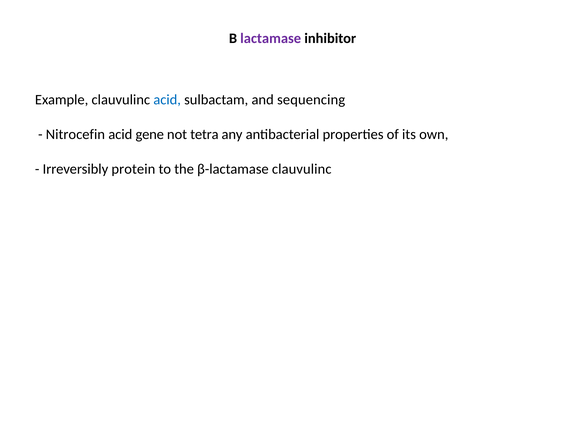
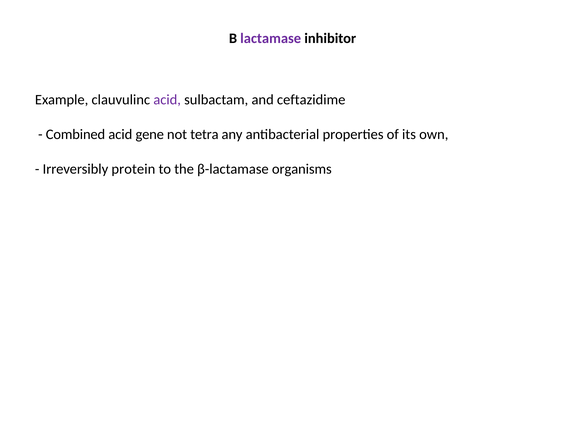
acid colour: blue -> purple (167, 100)
sequencing: sequencing -> ceftazidime (311, 100)
Nitrocefin: Nitrocefin -> Combined (75, 134)
β-lactamase clauvulinc: clauvulinc -> organisms (302, 169)
